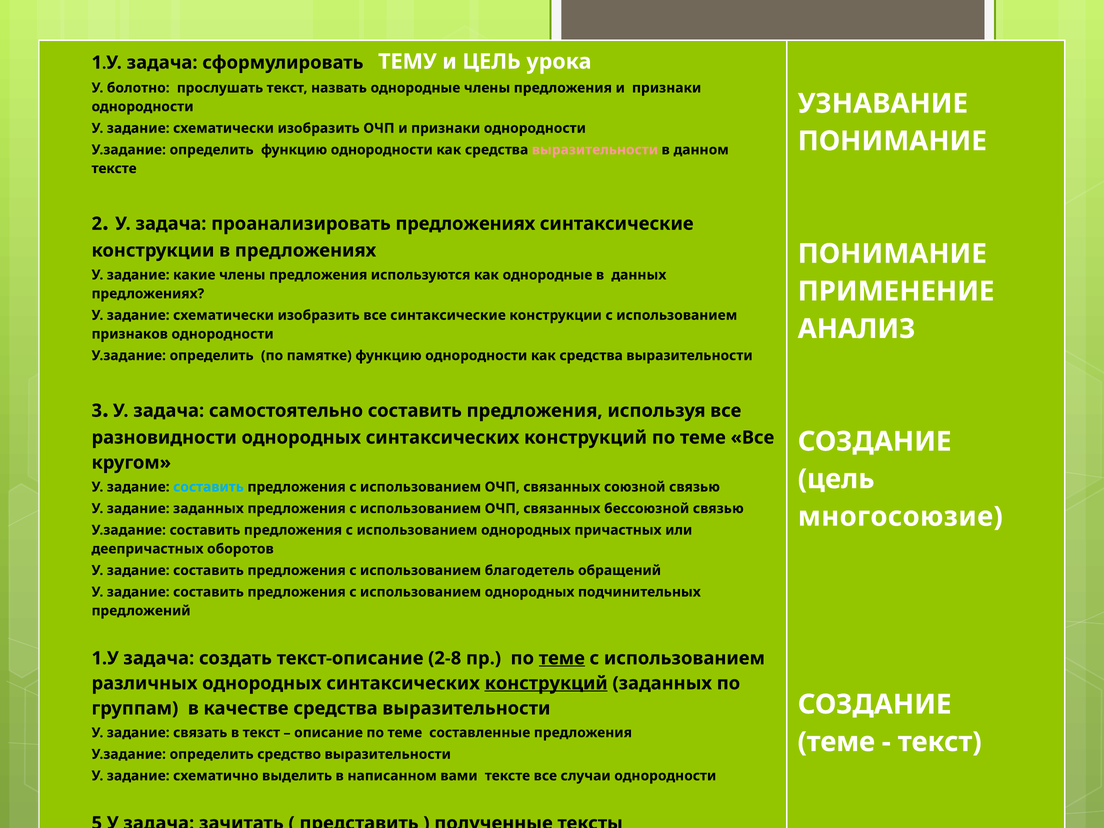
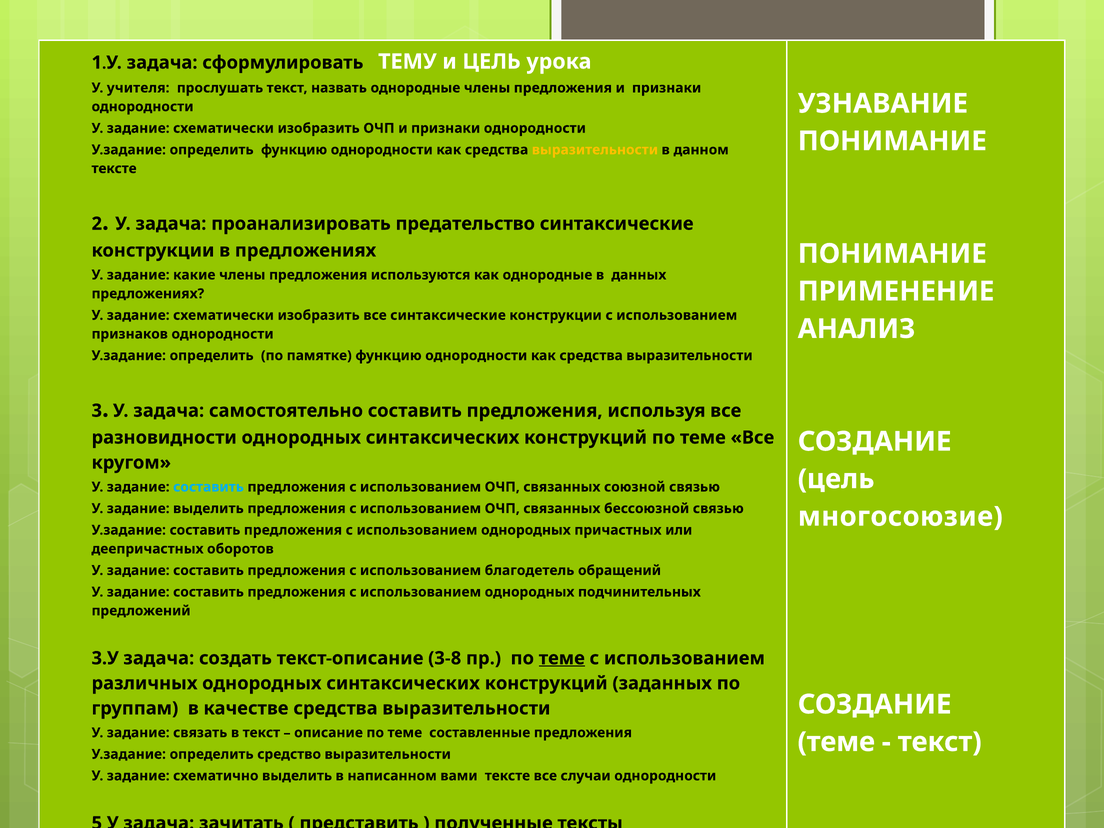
болотно: болотно -> учителя (138, 88)
выразительности colour: pink -> yellow (595, 150)
проанализировать предложениях: предложениях -> предательство (465, 224)
задание заданных: заданных -> выделить (208, 509)
1.У: 1.У -> 3.У (105, 658)
2-8: 2-8 -> 3-8 (445, 658)
конструкций underline: present -> none (546, 683)
